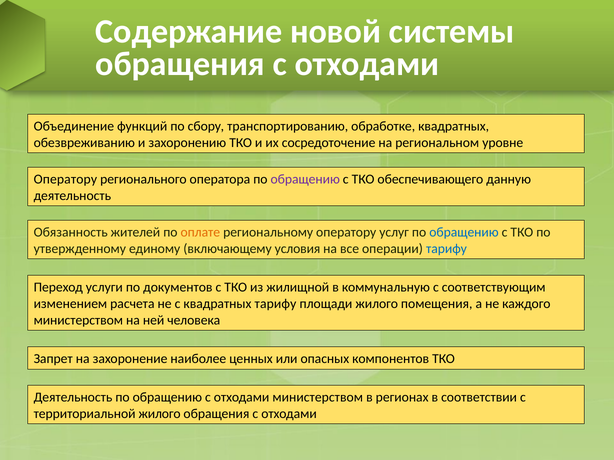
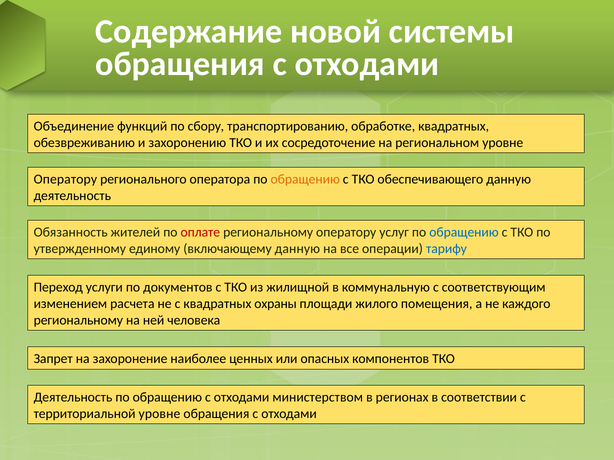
обращению colour: purple -> orange (305, 180)
оплате colour: orange -> red (200, 233)
включающему условия: условия -> данную (297, 249)
квадратных тарифу: тарифу -> охраны (276, 304)
министерством: министерством -> региональному (78, 320)
территориальной жилого: жилого -> уровне (159, 414)
